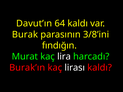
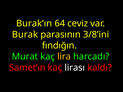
Davut’ın: Davut’ın -> Burak’ın (34, 23)
64 kaldı: kaldı -> ceviz (78, 23)
lira colour: white -> yellow (64, 57)
Burak’ın: Burak’ın -> Samet’ın (27, 68)
